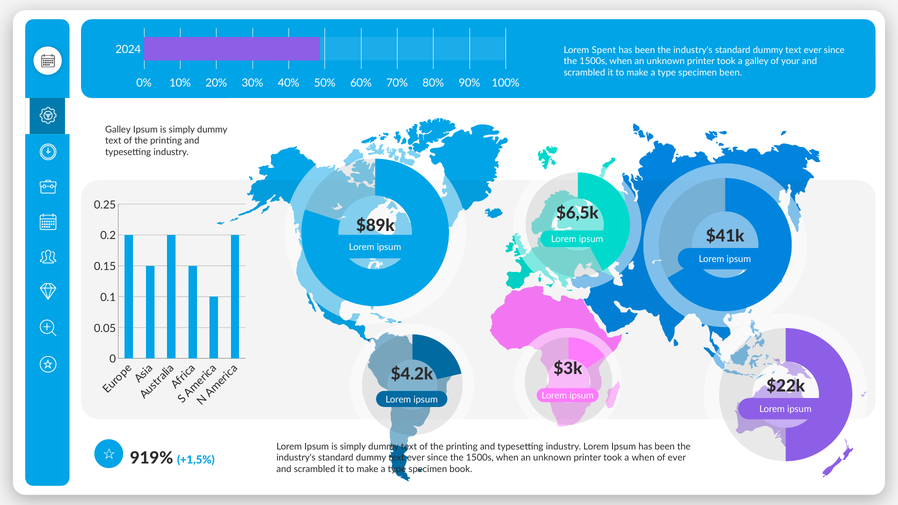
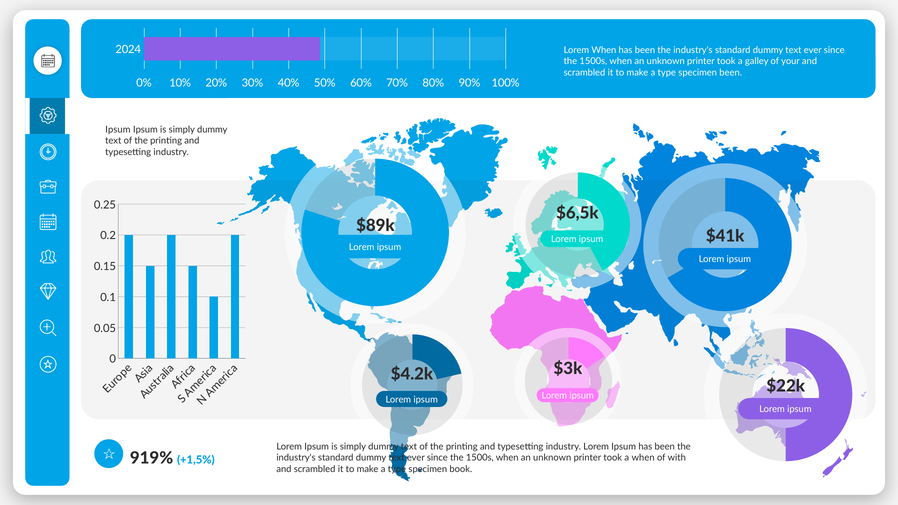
Lorem Spent: Spent -> When (604, 50)
Galley: Galley -> Ipsum (118, 130)
of ever: ever -> with (677, 458)
